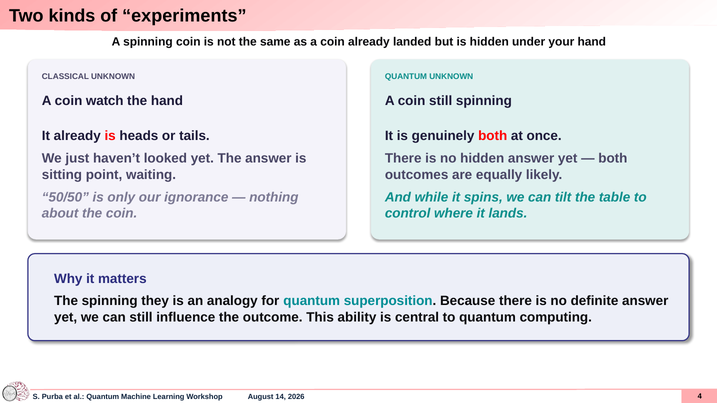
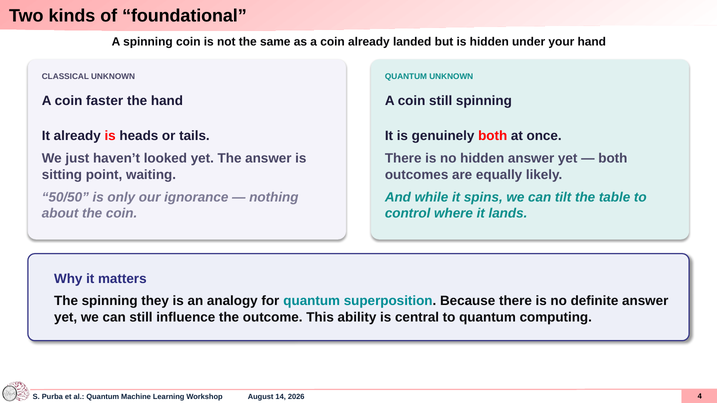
experiments: experiments -> foundational (184, 16)
watch: watch -> faster (105, 101)
